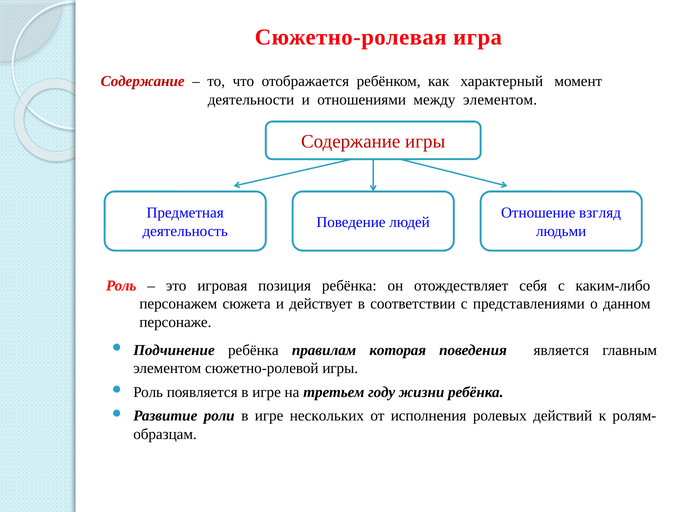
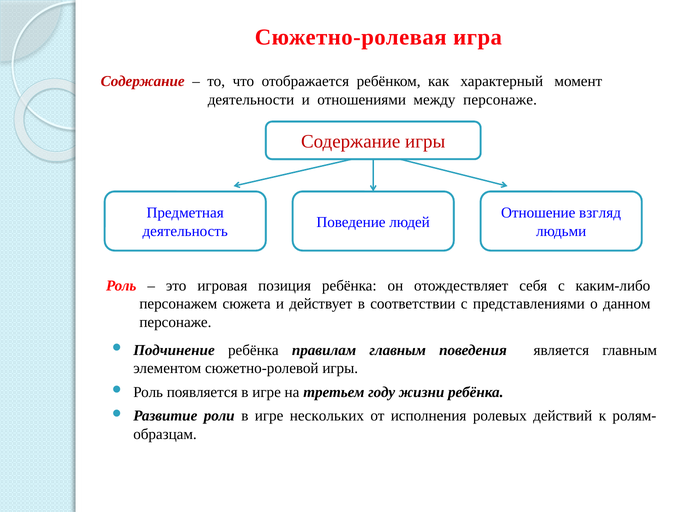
между элементом: элементом -> персонаже (500, 99)
правилам которая: которая -> главным (398, 350)
